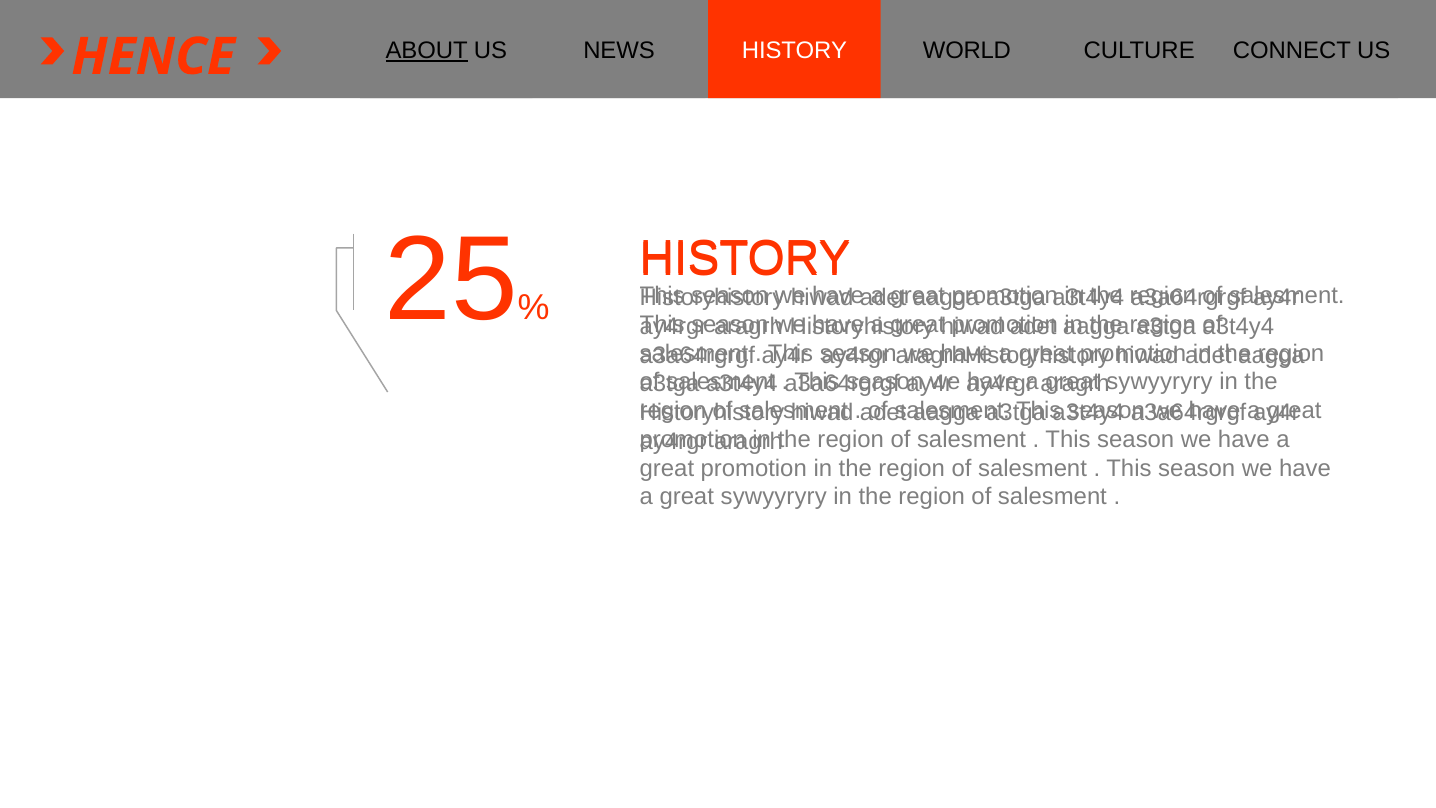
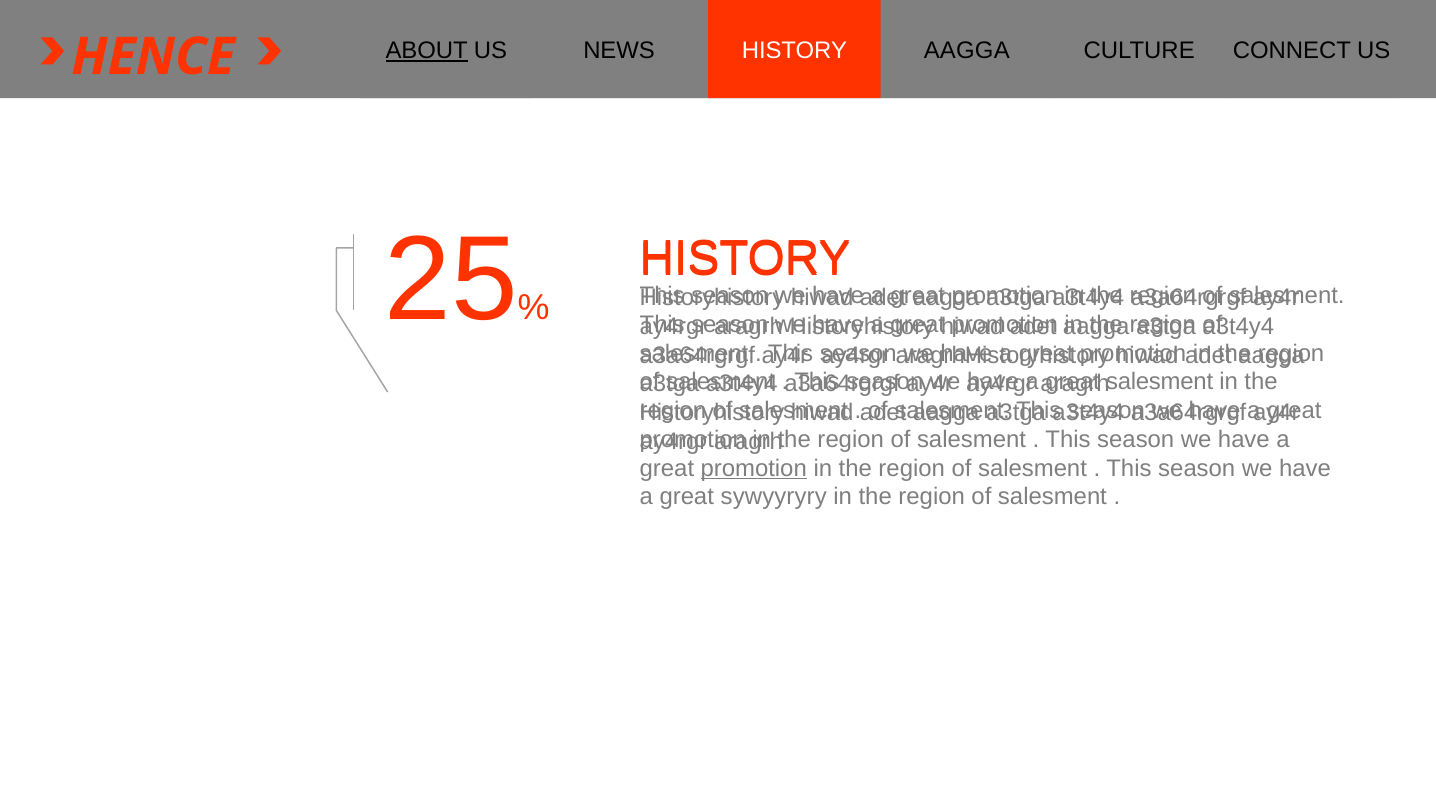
HISTORY WORLD: WORLD -> AAGGA (967, 51)
sywyyryry: sywyyryry -> salesment (1160, 382)
promotion underline: none -> present (754, 468)
